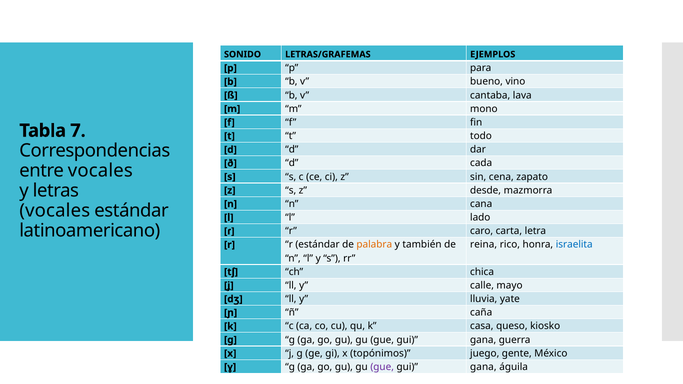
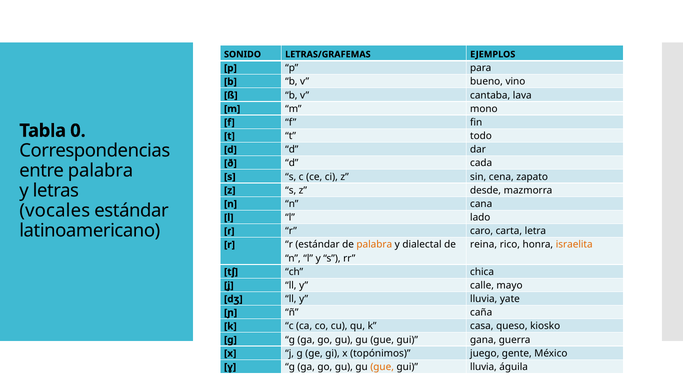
7: 7 -> 0 (78, 131)
entre vocales: vocales -> palabra (101, 171)
israelita colour: blue -> orange (574, 245)
también: también -> dialectal (422, 245)
gue colour: purple -> orange (382, 367)
gana: gana -> lluvia (483, 367)
